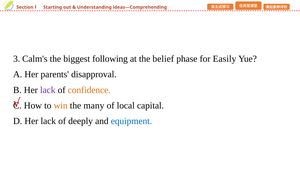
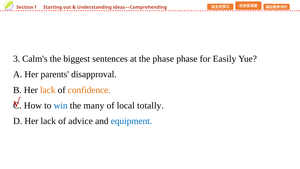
following: following -> sentences (110, 59)
the belief: belief -> phase (163, 59)
lack colour: purple -> orange (48, 90)
win colour: orange -> blue (61, 105)
capital: capital -> totally (150, 105)
deeply: deeply -> advice (81, 121)
